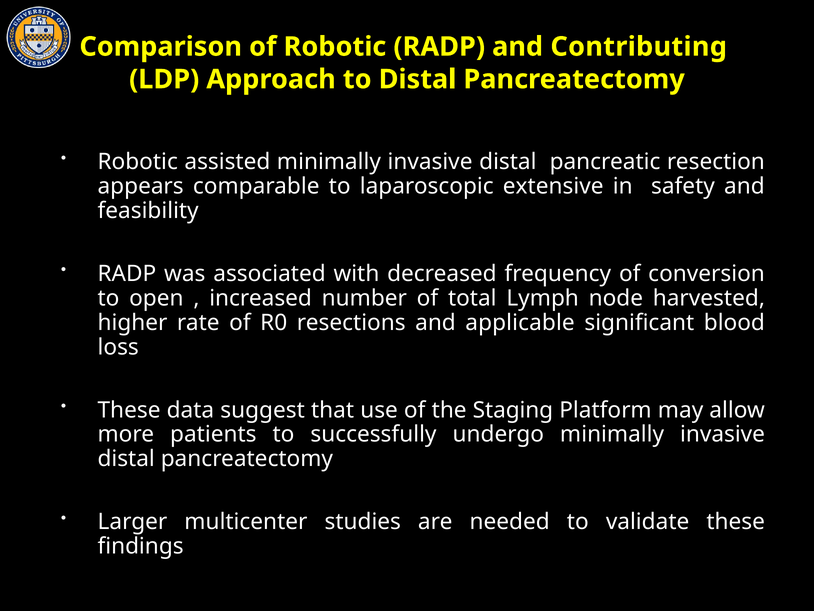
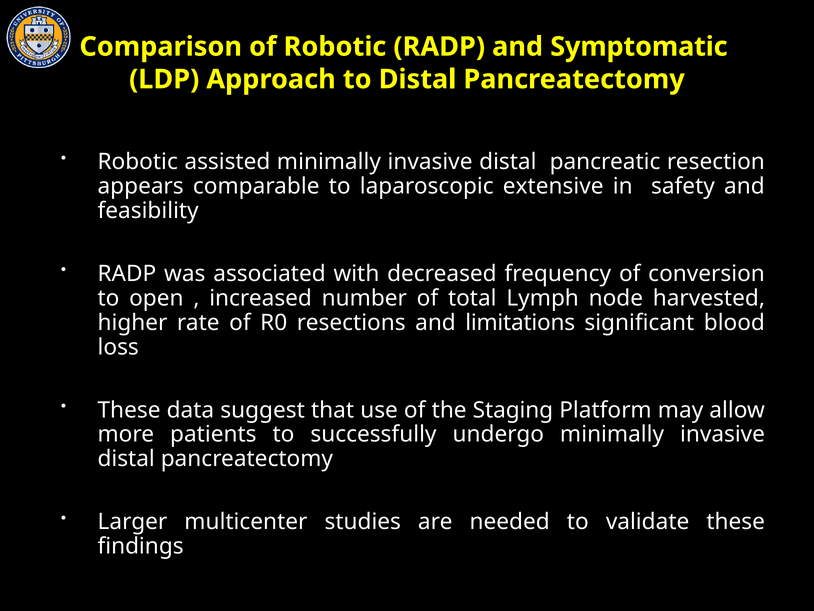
Contributing: Contributing -> Symptomatic (639, 47)
applicable: applicable -> limitations (520, 322)
